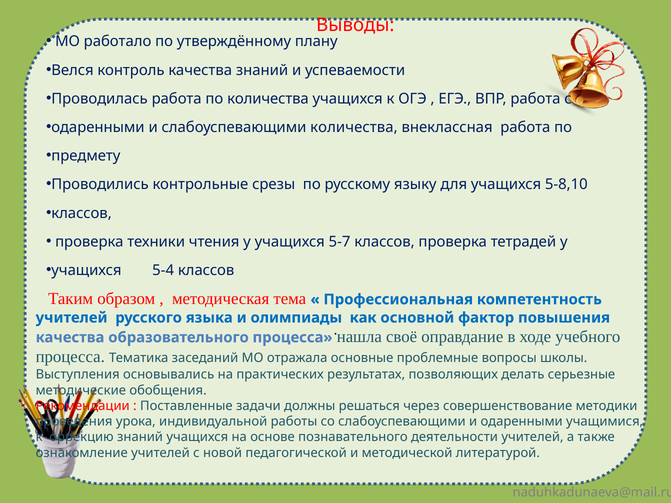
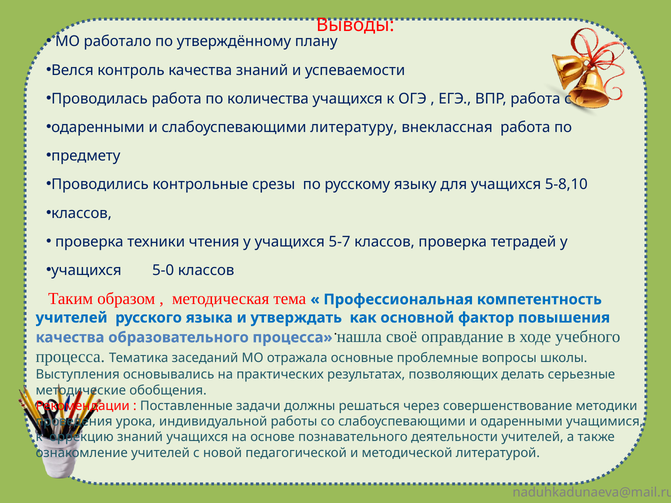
слабоуспевающими количества: количества -> литературу (354, 127)
5-4: 5-4 -> 5-0 (163, 270)
олимпиады: олимпиады -> утверждать (296, 318)
